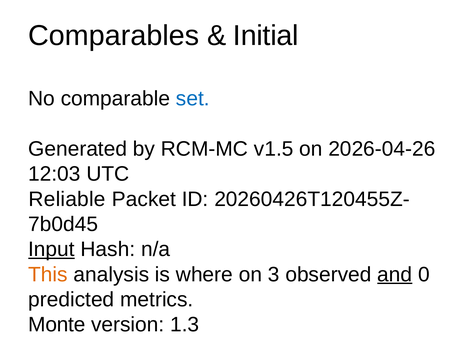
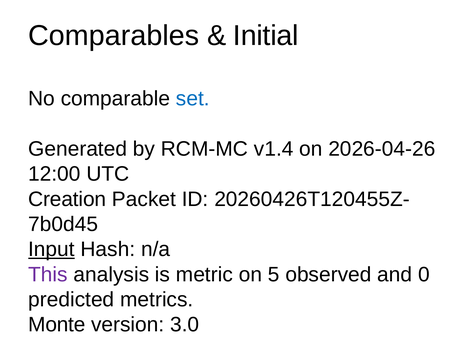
v1.5: v1.5 -> v1.4 (274, 149)
12:03: 12:03 -> 12:00 (54, 174)
Reliable: Reliable -> Creation (67, 199)
This colour: orange -> purple (48, 275)
where: where -> metric (204, 275)
3: 3 -> 5 (274, 275)
and underline: present -> none (395, 275)
1.3: 1.3 -> 3.0 (185, 325)
